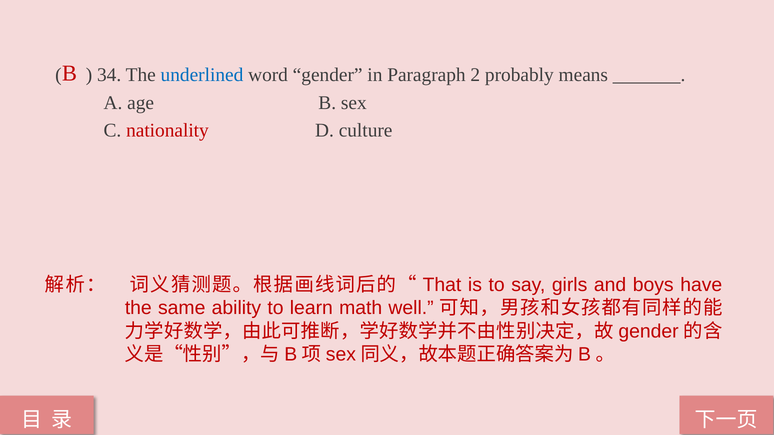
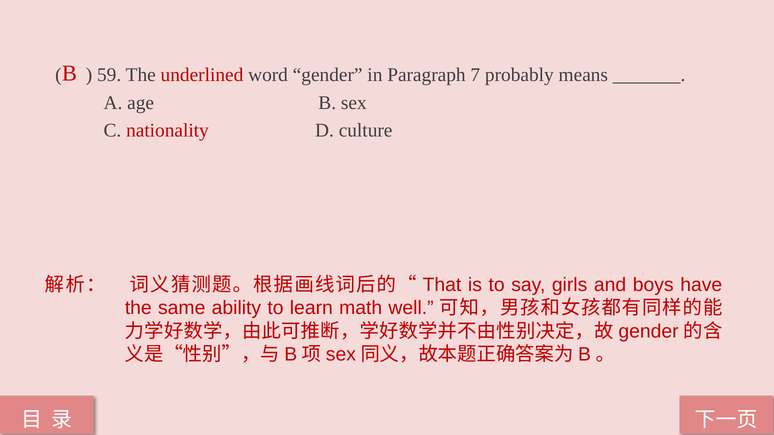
34: 34 -> 59 (109, 75)
underlined colour: blue -> red (202, 75)
2: 2 -> 7 (475, 75)
